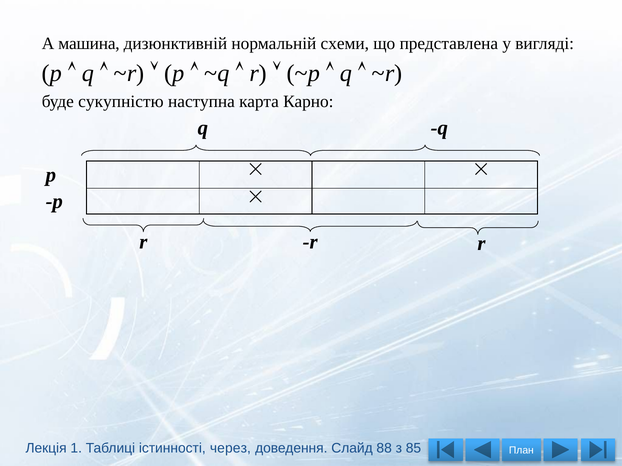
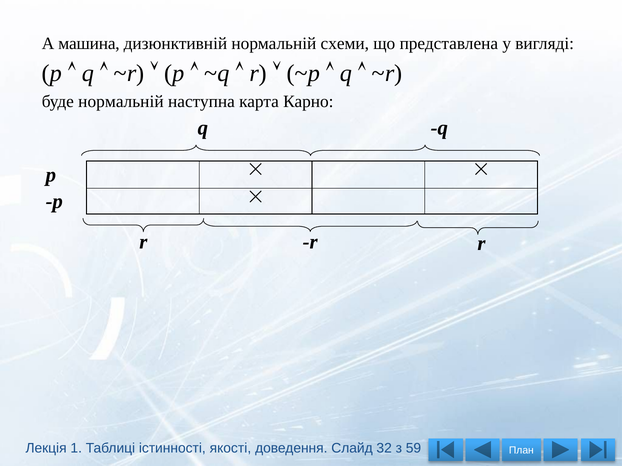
буде сукупністю: сукупністю -> нормальній (121, 101)
через: через -> якості (230, 449)
88: 88 -> 32 (384, 449)
85: 85 -> 59 (413, 449)
